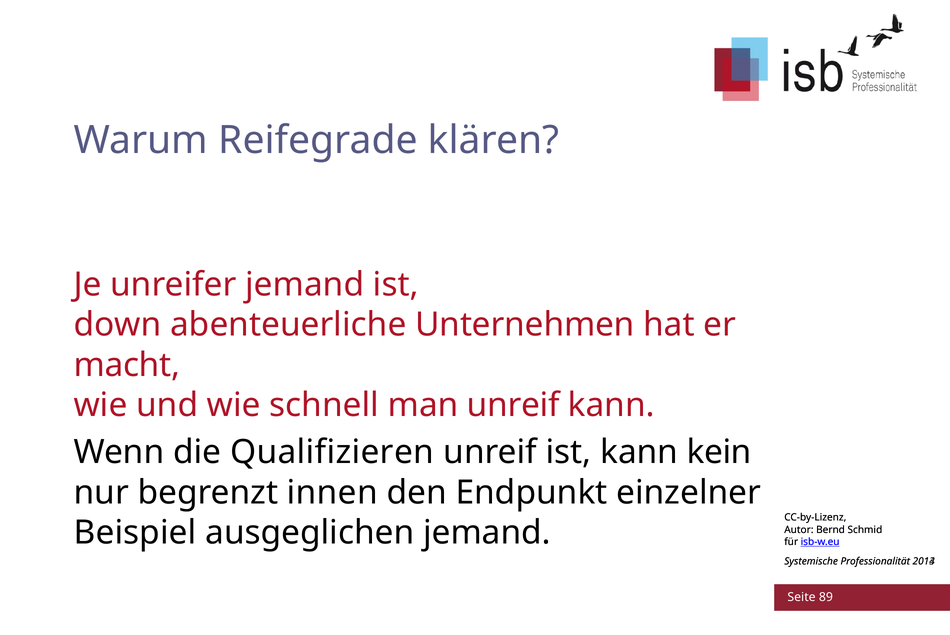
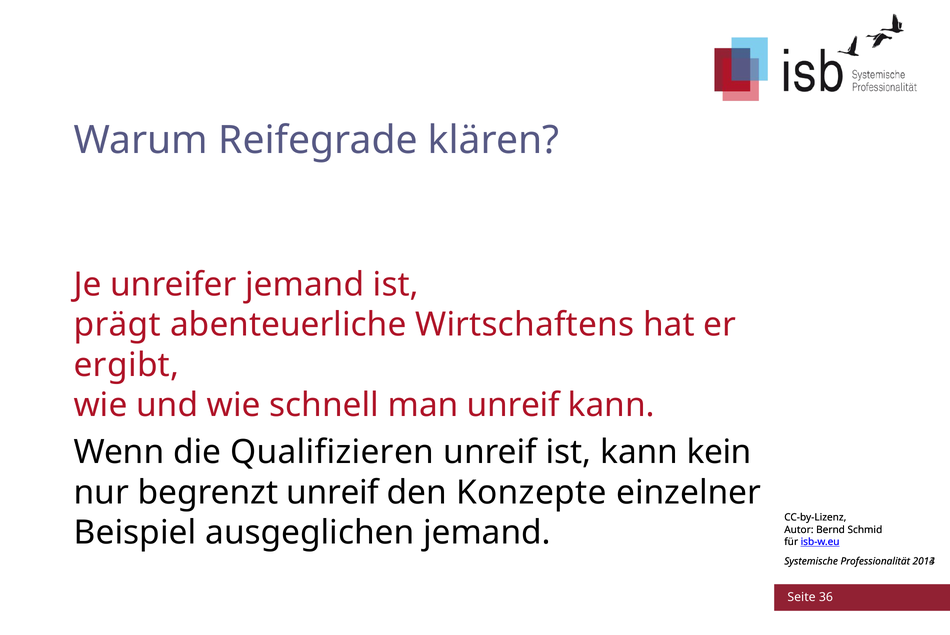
down: down -> prägt (117, 325)
Unternehmen: Unternehmen -> Wirtschaftens (525, 325)
macht: macht -> ergibt (127, 365)
begrenzt innen: innen -> unreif (333, 492)
Endpunkt: Endpunkt -> Konzepte (531, 492)
89: 89 -> 36 (826, 597)
